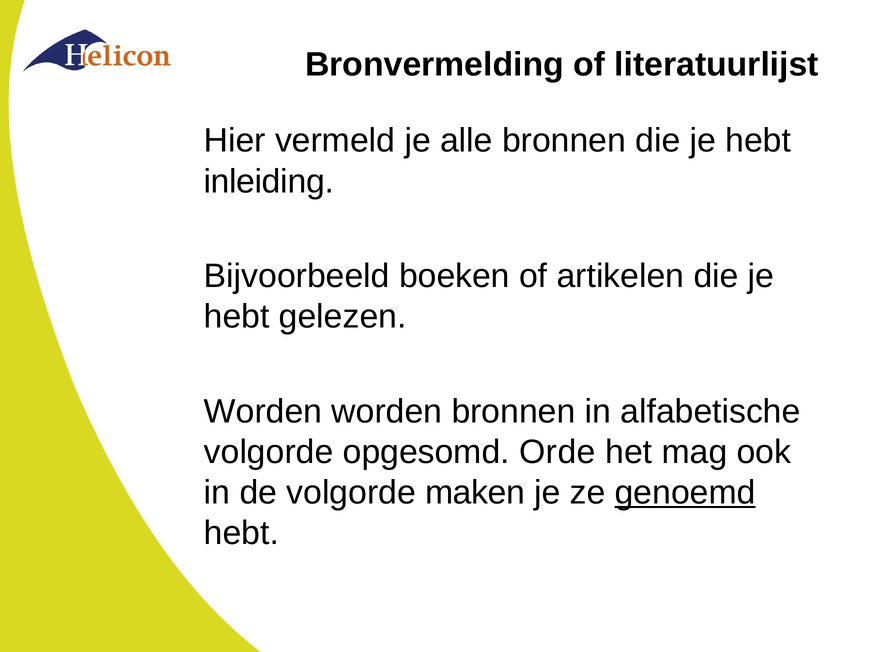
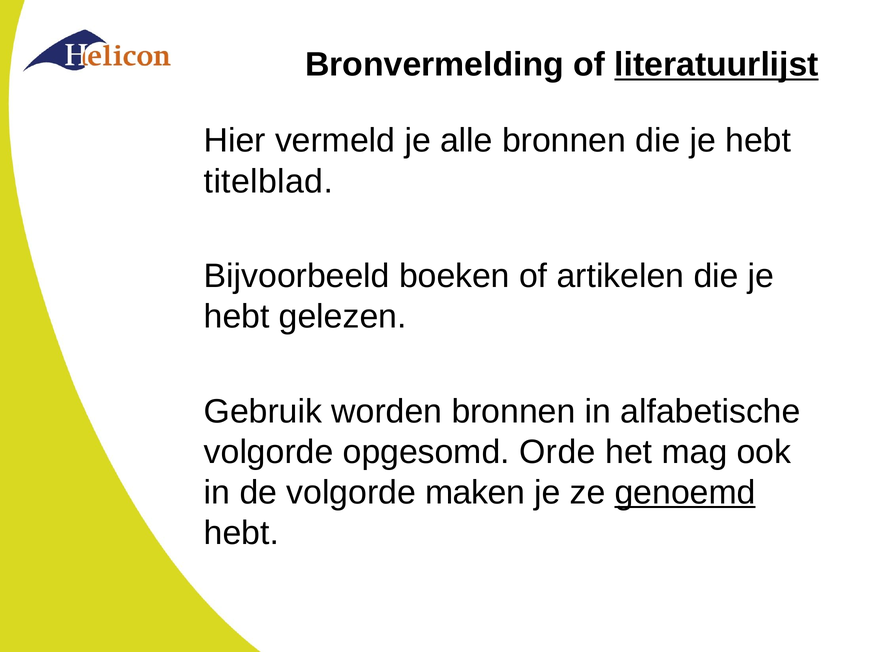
literatuurlijst underline: none -> present (717, 65)
inleiding: inleiding -> titelblad (268, 182)
Worden: Worden -> Gebruik (263, 412)
